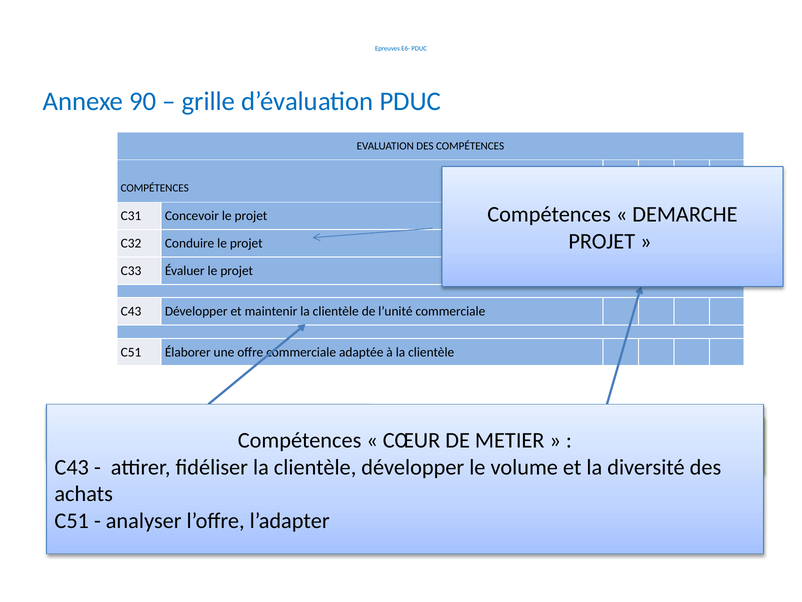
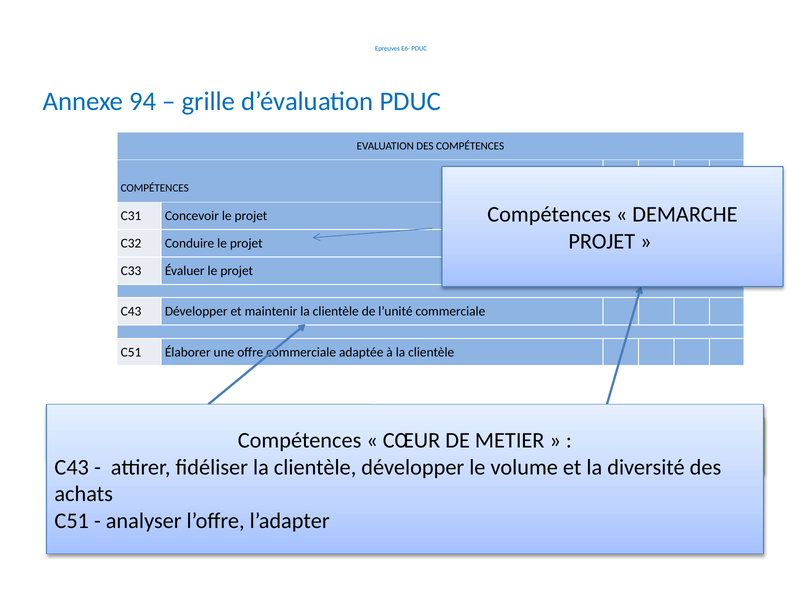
90: 90 -> 94 (143, 102)
